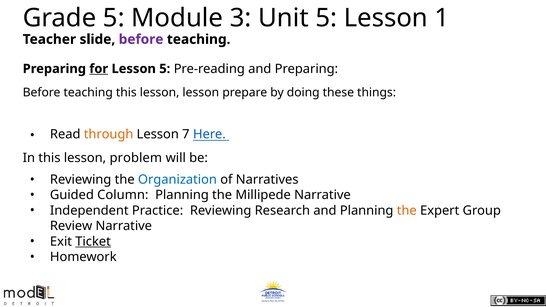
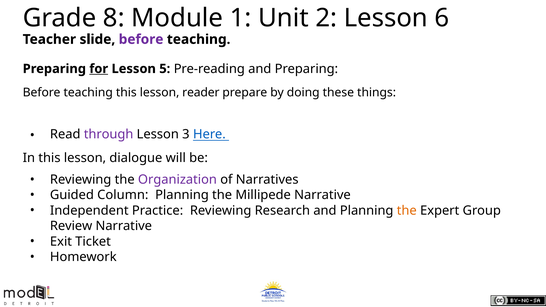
Grade 5: 5 -> 8 (114, 18)
3: 3 -> 1 (241, 18)
Unit 5: 5 -> 2 (326, 18)
1: 1 -> 6 (442, 18)
lesson lesson: lesson -> reader (201, 92)
through colour: orange -> purple (109, 134)
7: 7 -> 3 (186, 134)
problem: problem -> dialogue (136, 158)
Organization colour: blue -> purple (177, 180)
Ticket underline: present -> none (93, 242)
